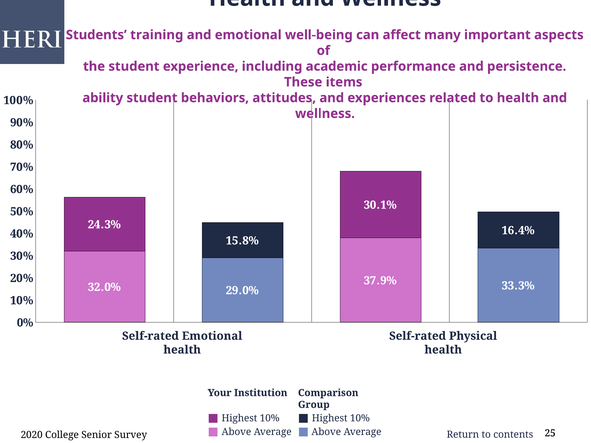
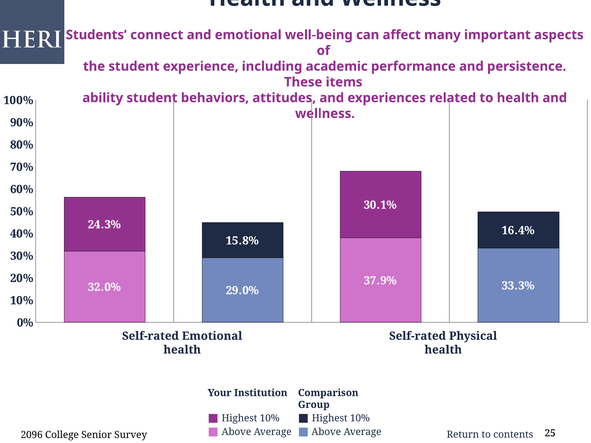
training: training -> connect (157, 35)
2020: 2020 -> 2096 (32, 435)
